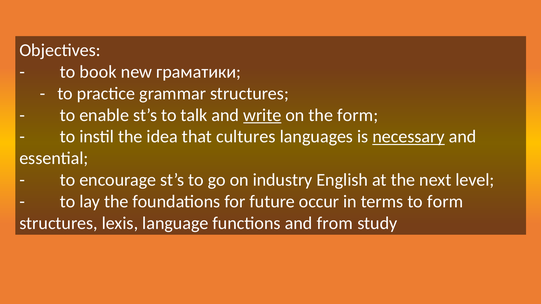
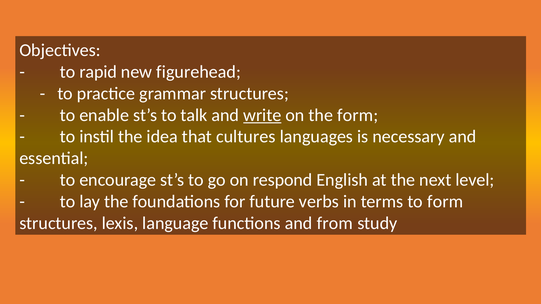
book: book -> rapid (98, 72)
граматики: граматики -> figurehead (199, 72)
necessary underline: present -> none (409, 137)
industry: industry -> respond (283, 180)
occur: occur -> verbs (319, 202)
